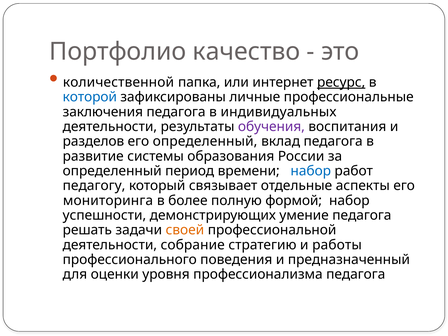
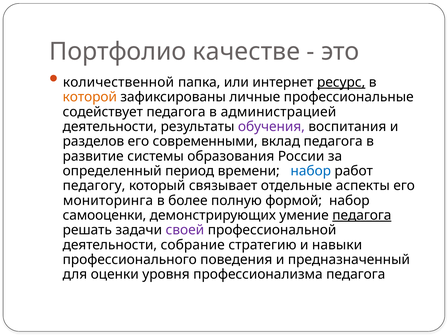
качество: качество -> качестве (246, 52)
которой colour: blue -> orange (90, 97)
заключения: заключения -> содействует (103, 112)
индивидуальных: индивидуальных -> администрацией (278, 112)
его определенный: определенный -> современными (205, 141)
успешности: успешности -> самооценки (104, 215)
педагога underline: none -> present (362, 215)
своей colour: orange -> purple (185, 230)
работы: работы -> навыки (337, 245)
